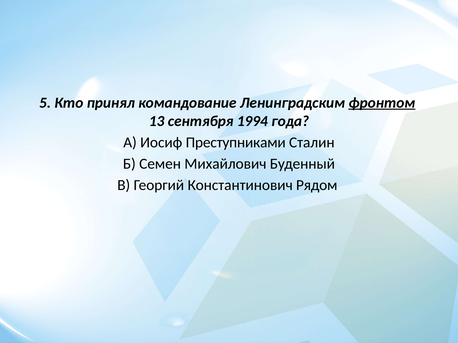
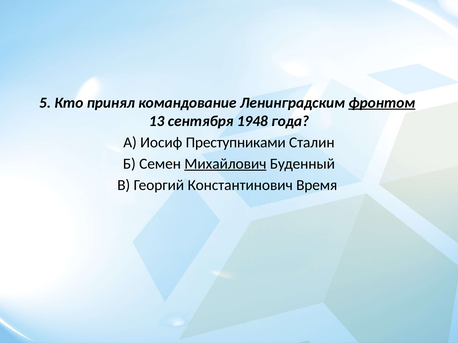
1994: 1994 -> 1948 (252, 121)
Михайлович underline: none -> present (225, 164)
Рядом: Рядом -> Время (317, 185)
